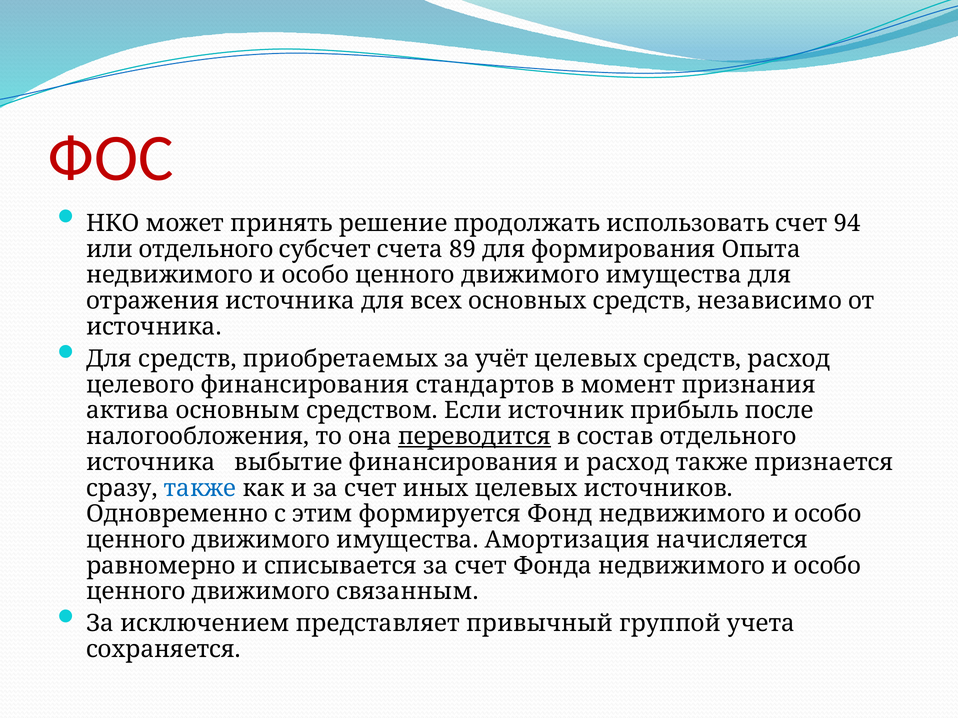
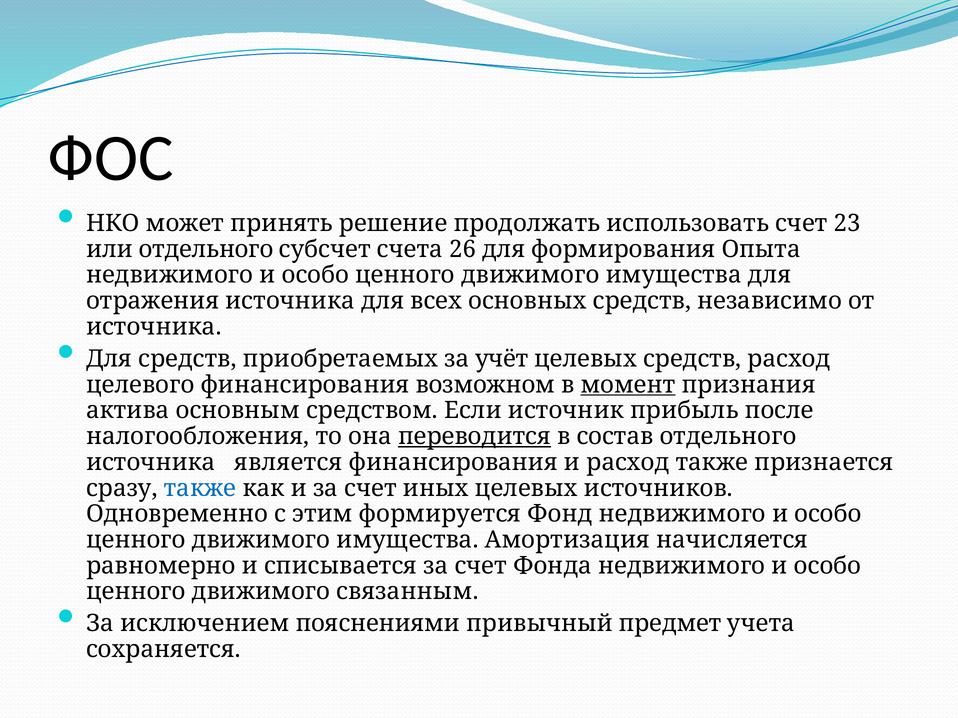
ФОС colour: red -> black (111, 158)
94: 94 -> 23 (847, 224)
89: 89 -> 26 (463, 249)
стандартов: стандартов -> возможном (485, 385)
момент underline: none -> present (628, 385)
выбытие: выбытие -> является (288, 463)
представляет: представляет -> пояснениями (378, 624)
группой: группой -> предмет (670, 624)
